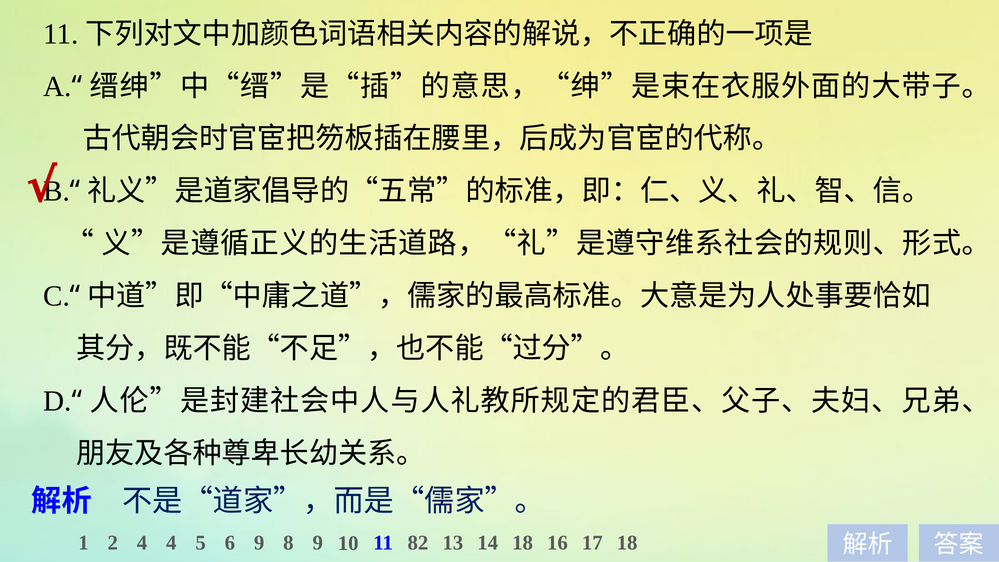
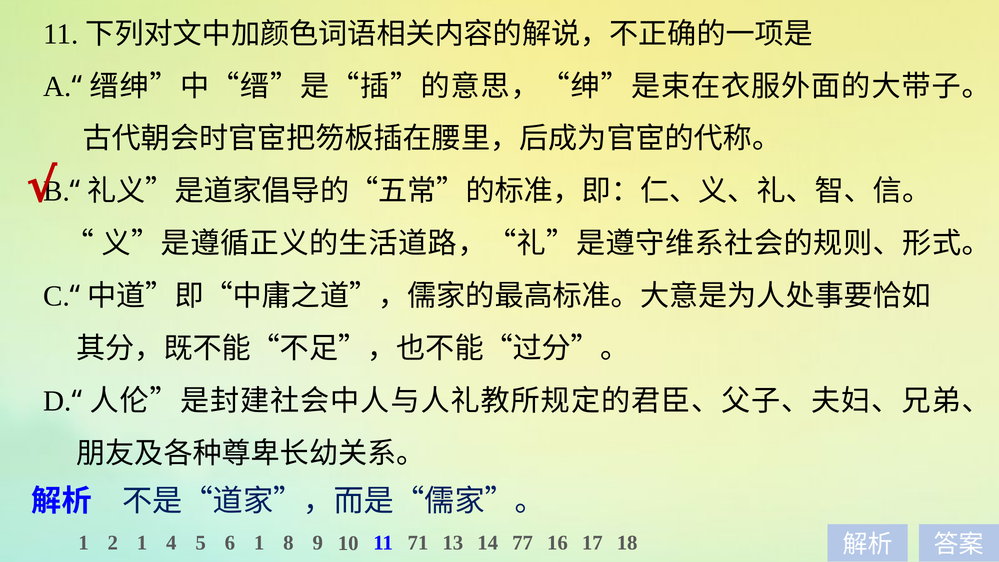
2 4: 4 -> 1 (142, 543)
6 9: 9 -> 1 (259, 543)
82: 82 -> 71 (418, 543)
14 18: 18 -> 77 (523, 543)
